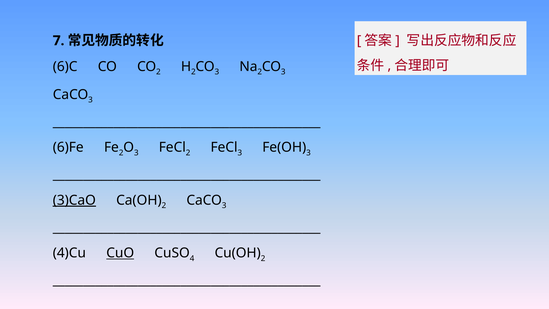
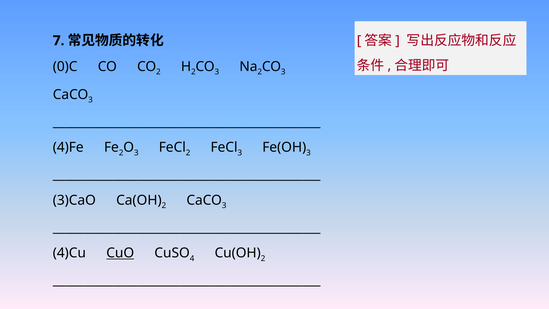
6)C: 6)C -> 0)C (65, 66)
6)Fe: 6)Fe -> 4)Fe (68, 147)
3)CaO underline: present -> none (74, 200)
